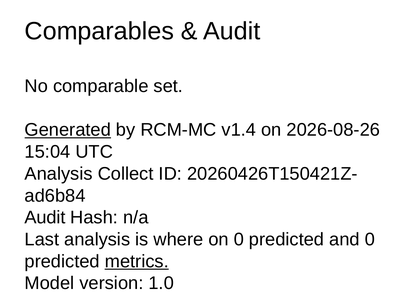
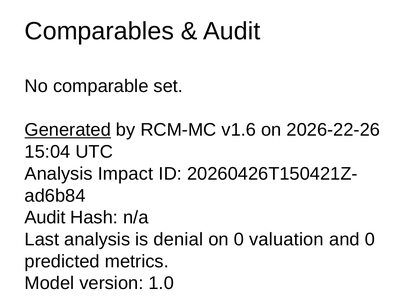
v1.4: v1.4 -> v1.6 (239, 130)
2026-08-26: 2026-08-26 -> 2026-22-26 (333, 130)
Collect: Collect -> Impact (126, 174)
where: where -> denial (178, 240)
on 0 predicted: predicted -> valuation (286, 240)
metrics underline: present -> none (137, 262)
